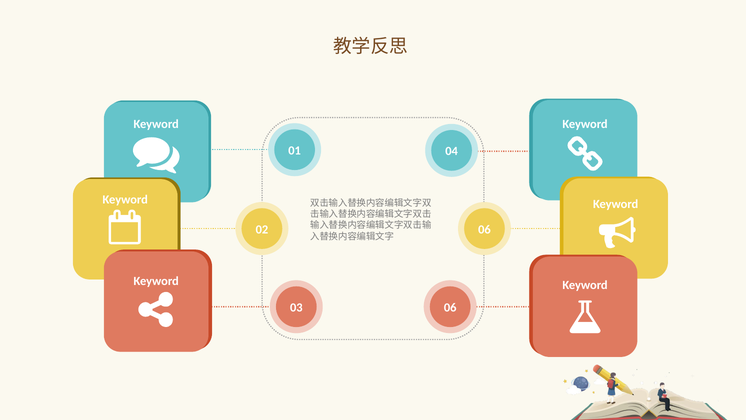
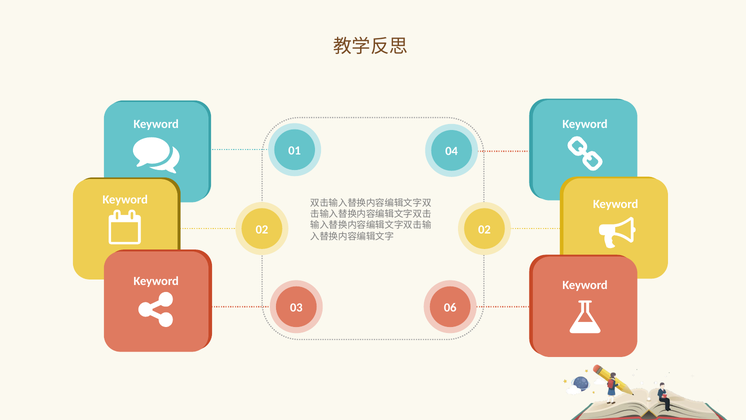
02 06: 06 -> 02 (484, 229)
